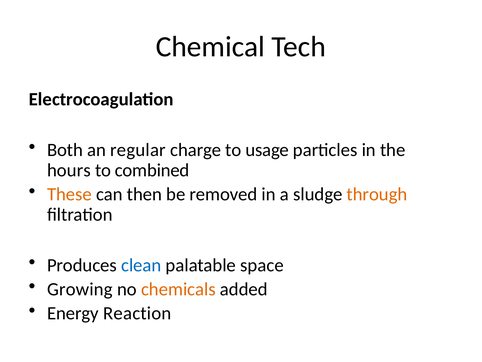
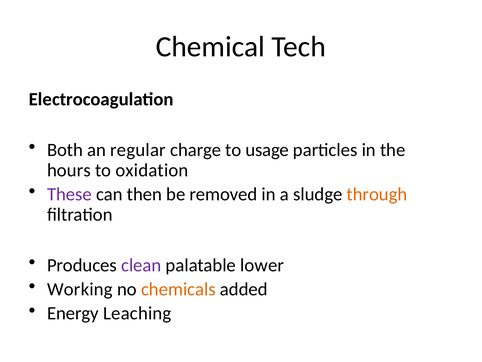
combined: combined -> oxidation (152, 170)
These colour: orange -> purple (69, 194)
clean colour: blue -> purple (141, 265)
space: space -> lower (262, 265)
Growing: Growing -> Working (80, 289)
Reaction: Reaction -> Leaching (137, 313)
